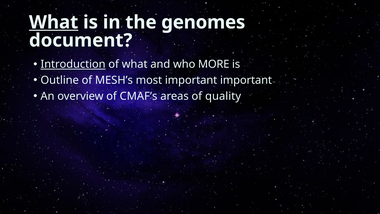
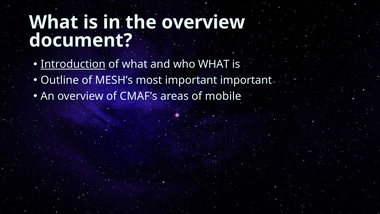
What underline: present -> none (54, 22)
the genomes: genomes -> overview (203, 22)
who MORE: MORE -> WHAT (214, 64)
quality: quality -> mobile (223, 96)
